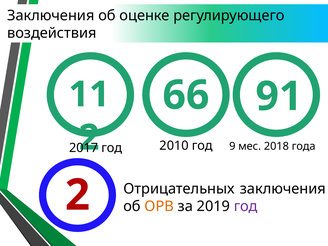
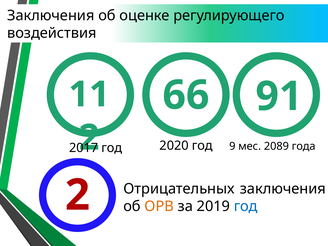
2010: 2010 -> 2020 (174, 146)
2018: 2018 -> 2089 (276, 146)
год colour: purple -> blue (246, 206)
